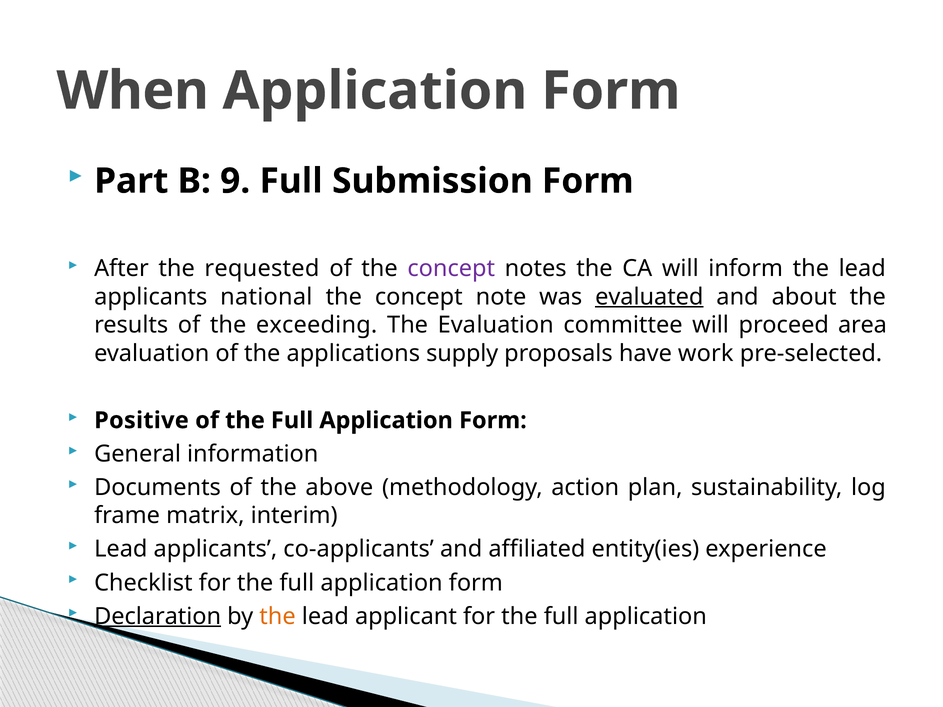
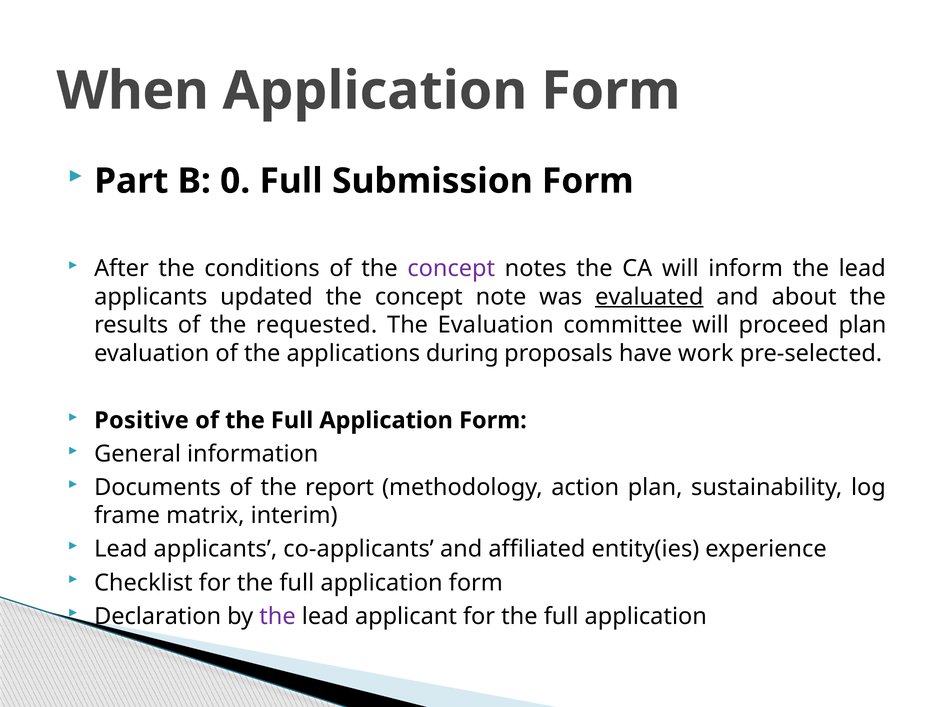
9: 9 -> 0 (235, 181)
requested: requested -> conditions (262, 269)
national: national -> updated (266, 297)
exceeding: exceeding -> requested (317, 325)
proceed area: area -> plan (862, 325)
supply: supply -> during (462, 353)
above: above -> report (340, 488)
Declaration underline: present -> none (158, 616)
the colour: orange -> purple (278, 616)
